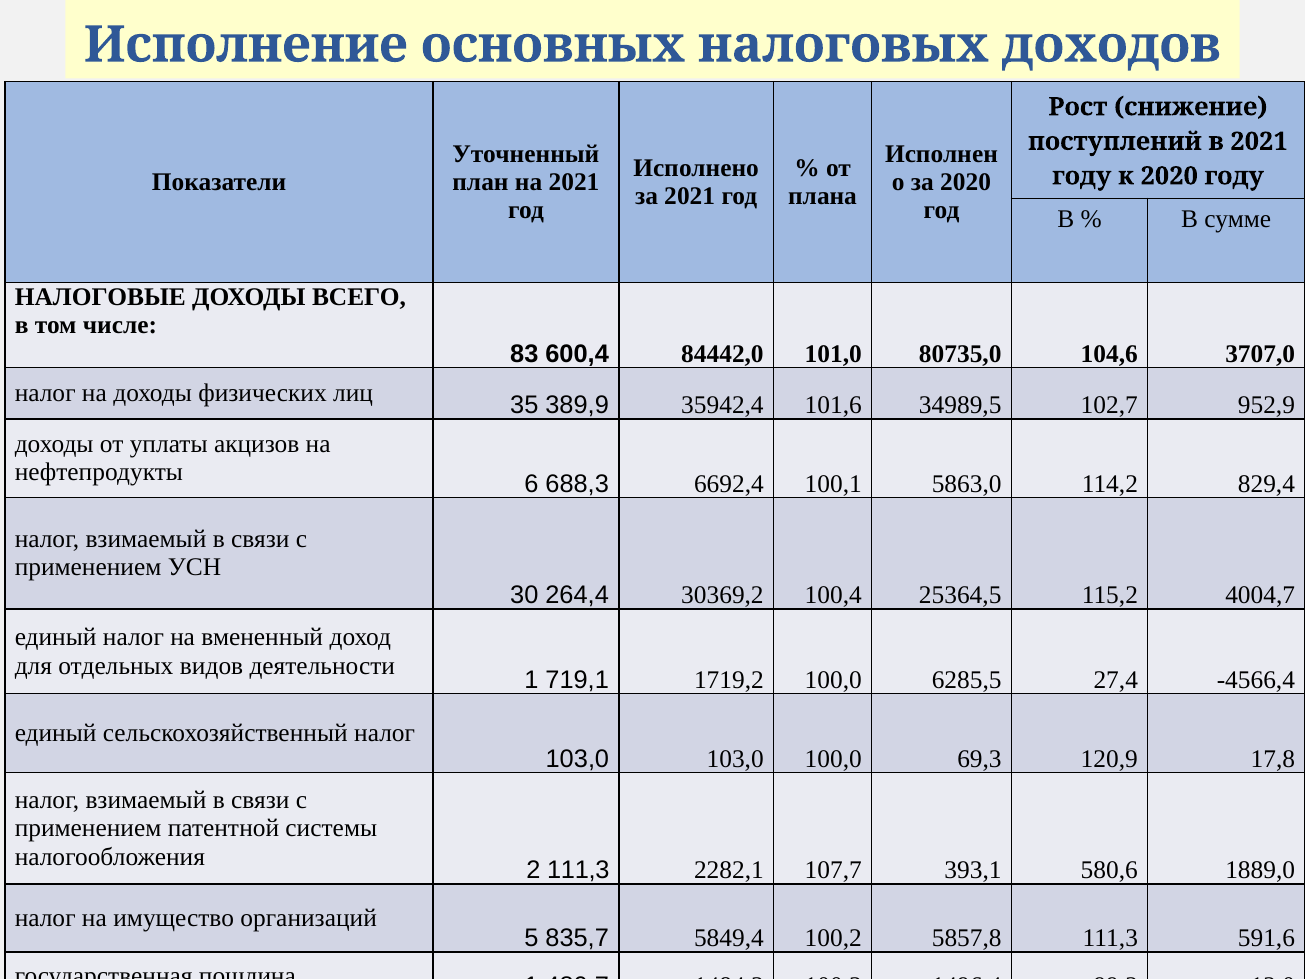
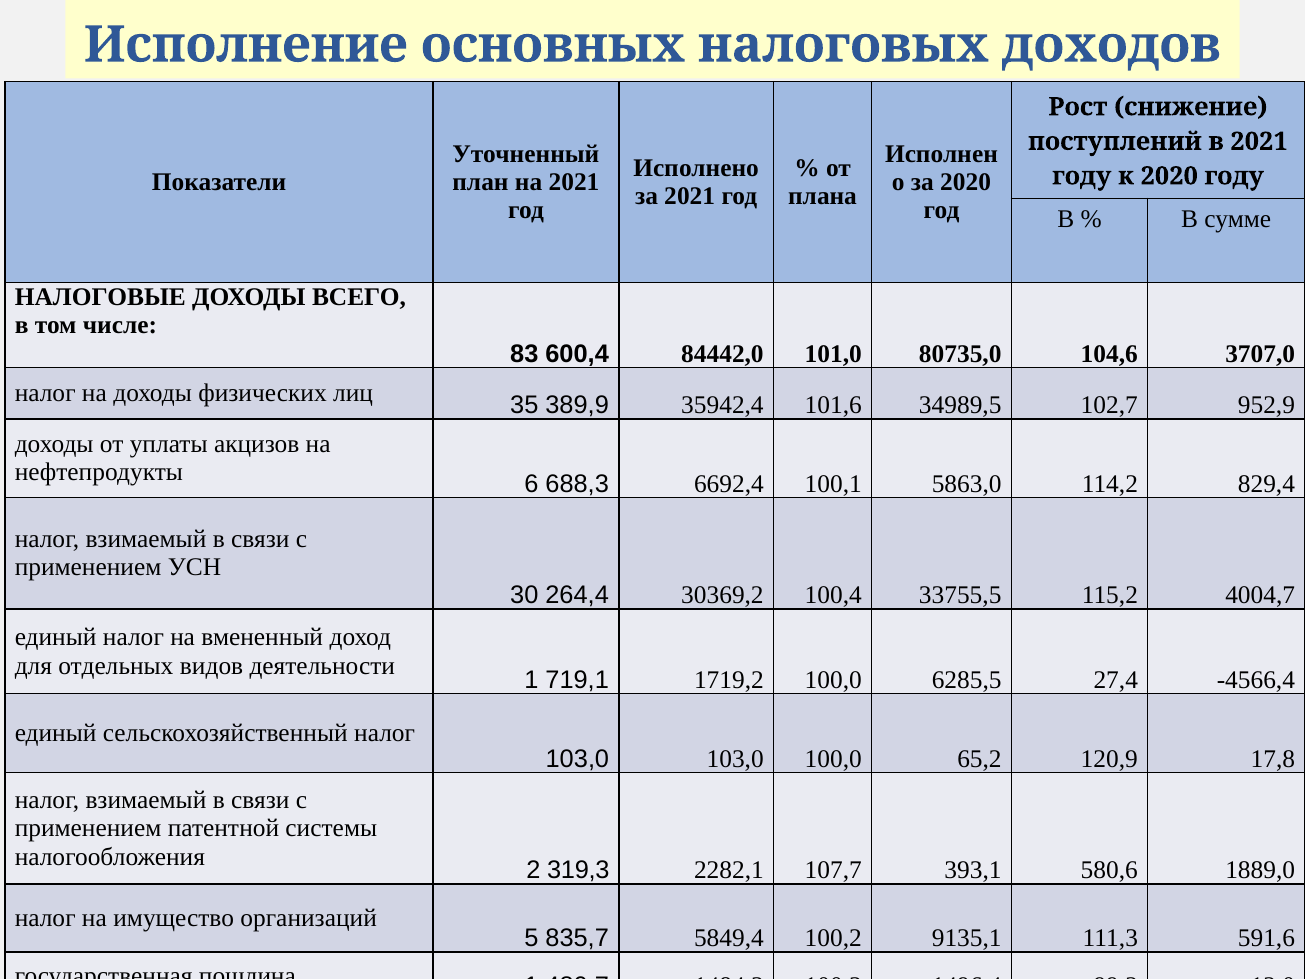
25364,5: 25364,5 -> 33755,5 (960, 595)
69,3: 69,3 -> 65,2 (979, 759)
2 111,3: 111,3 -> 319,3 (578, 870)
5857,8: 5857,8 -> 9135,1 (967, 938)
